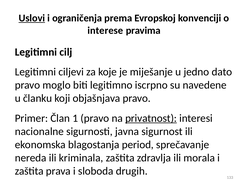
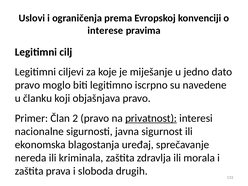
Uslovi underline: present -> none (32, 18)
1: 1 -> 2 (75, 118)
period: period -> uređaj (138, 145)
